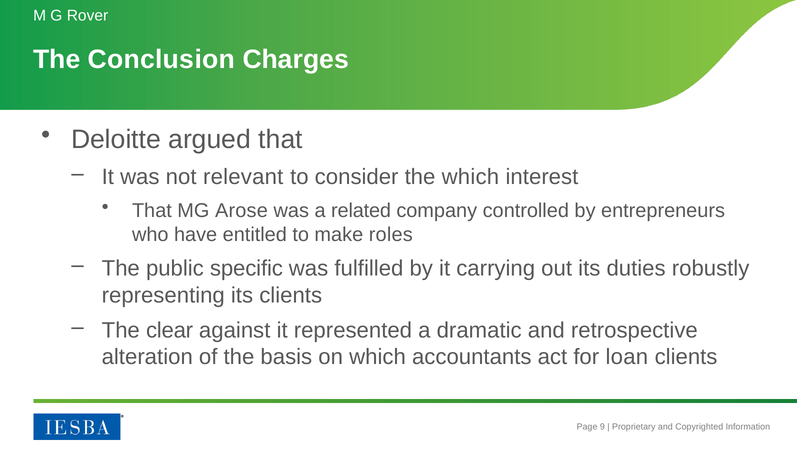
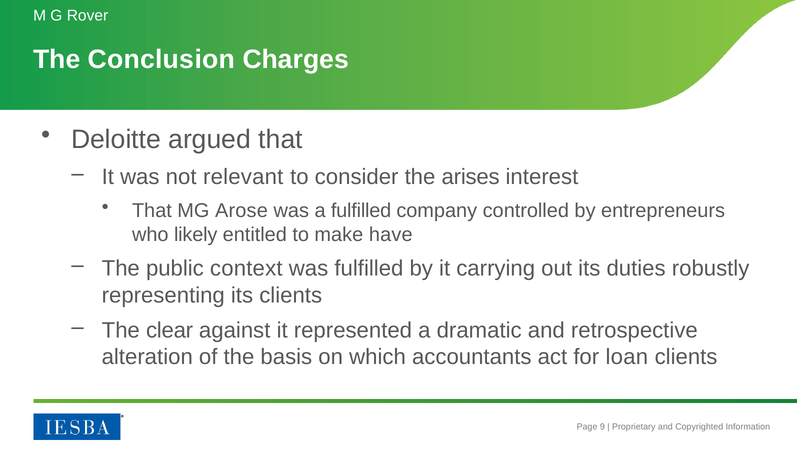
the which: which -> arises (471, 177)
a related: related -> fulfilled (361, 210)
have: have -> likely (196, 234)
roles: roles -> have (391, 234)
specific: specific -> context (246, 268)
